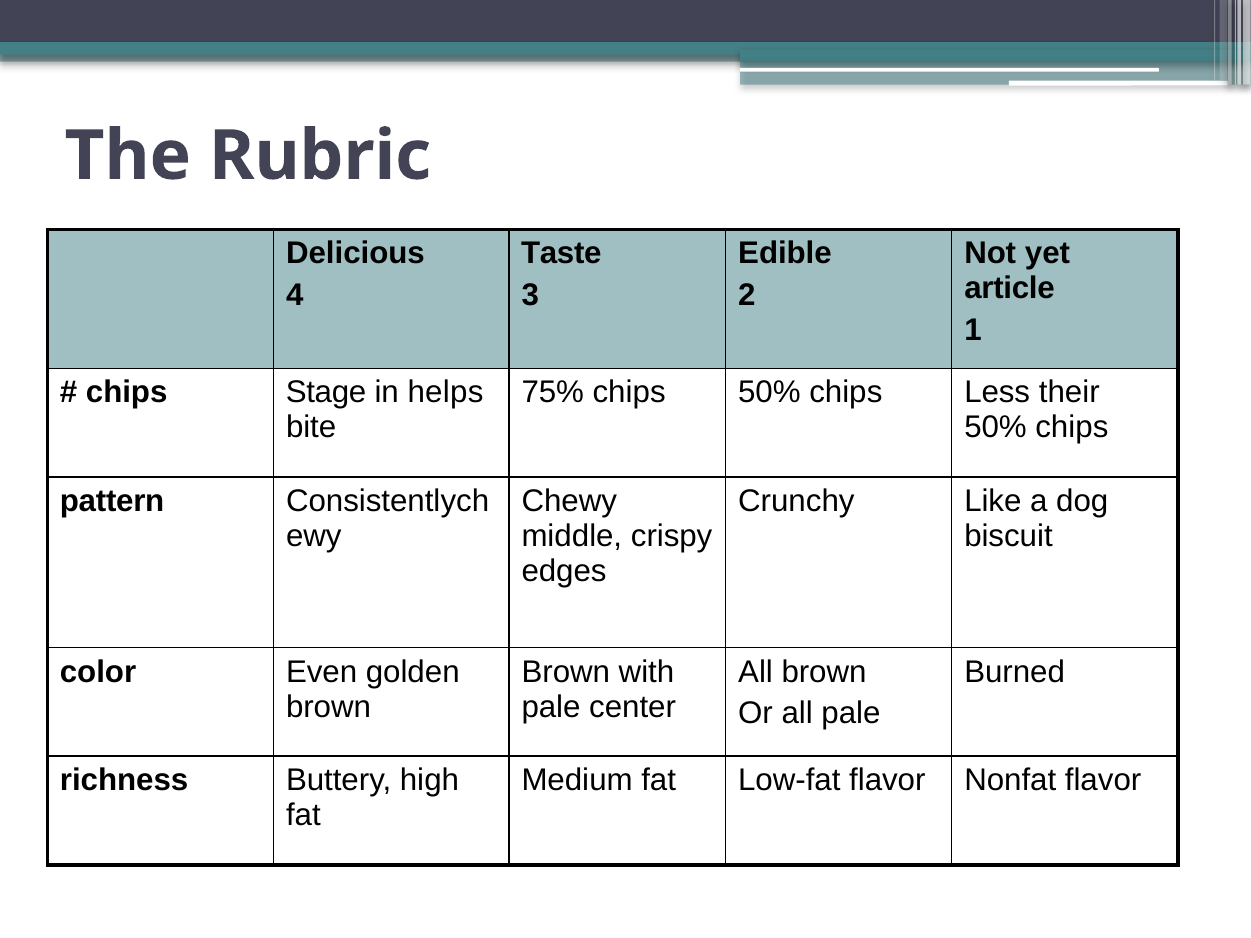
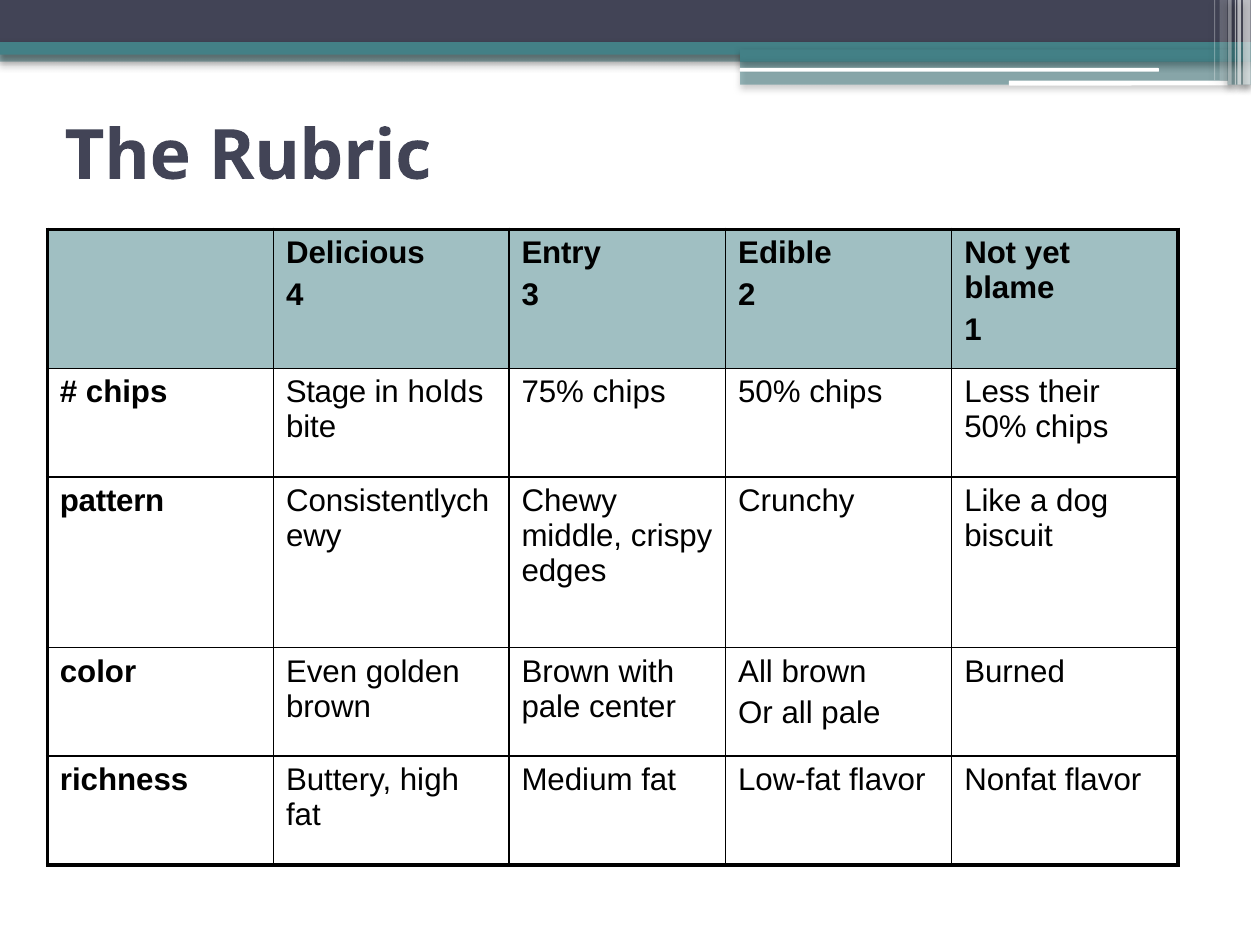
Taste: Taste -> Entry (561, 254)
article: article -> blame (1009, 289)
helps: helps -> holds (446, 393)
